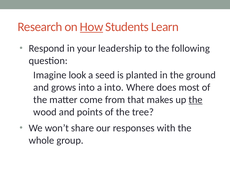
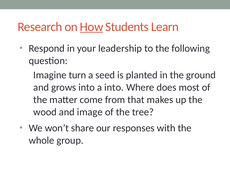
look: look -> turn (77, 75)
the underline: present -> none (196, 99)
points: points -> image (90, 112)
